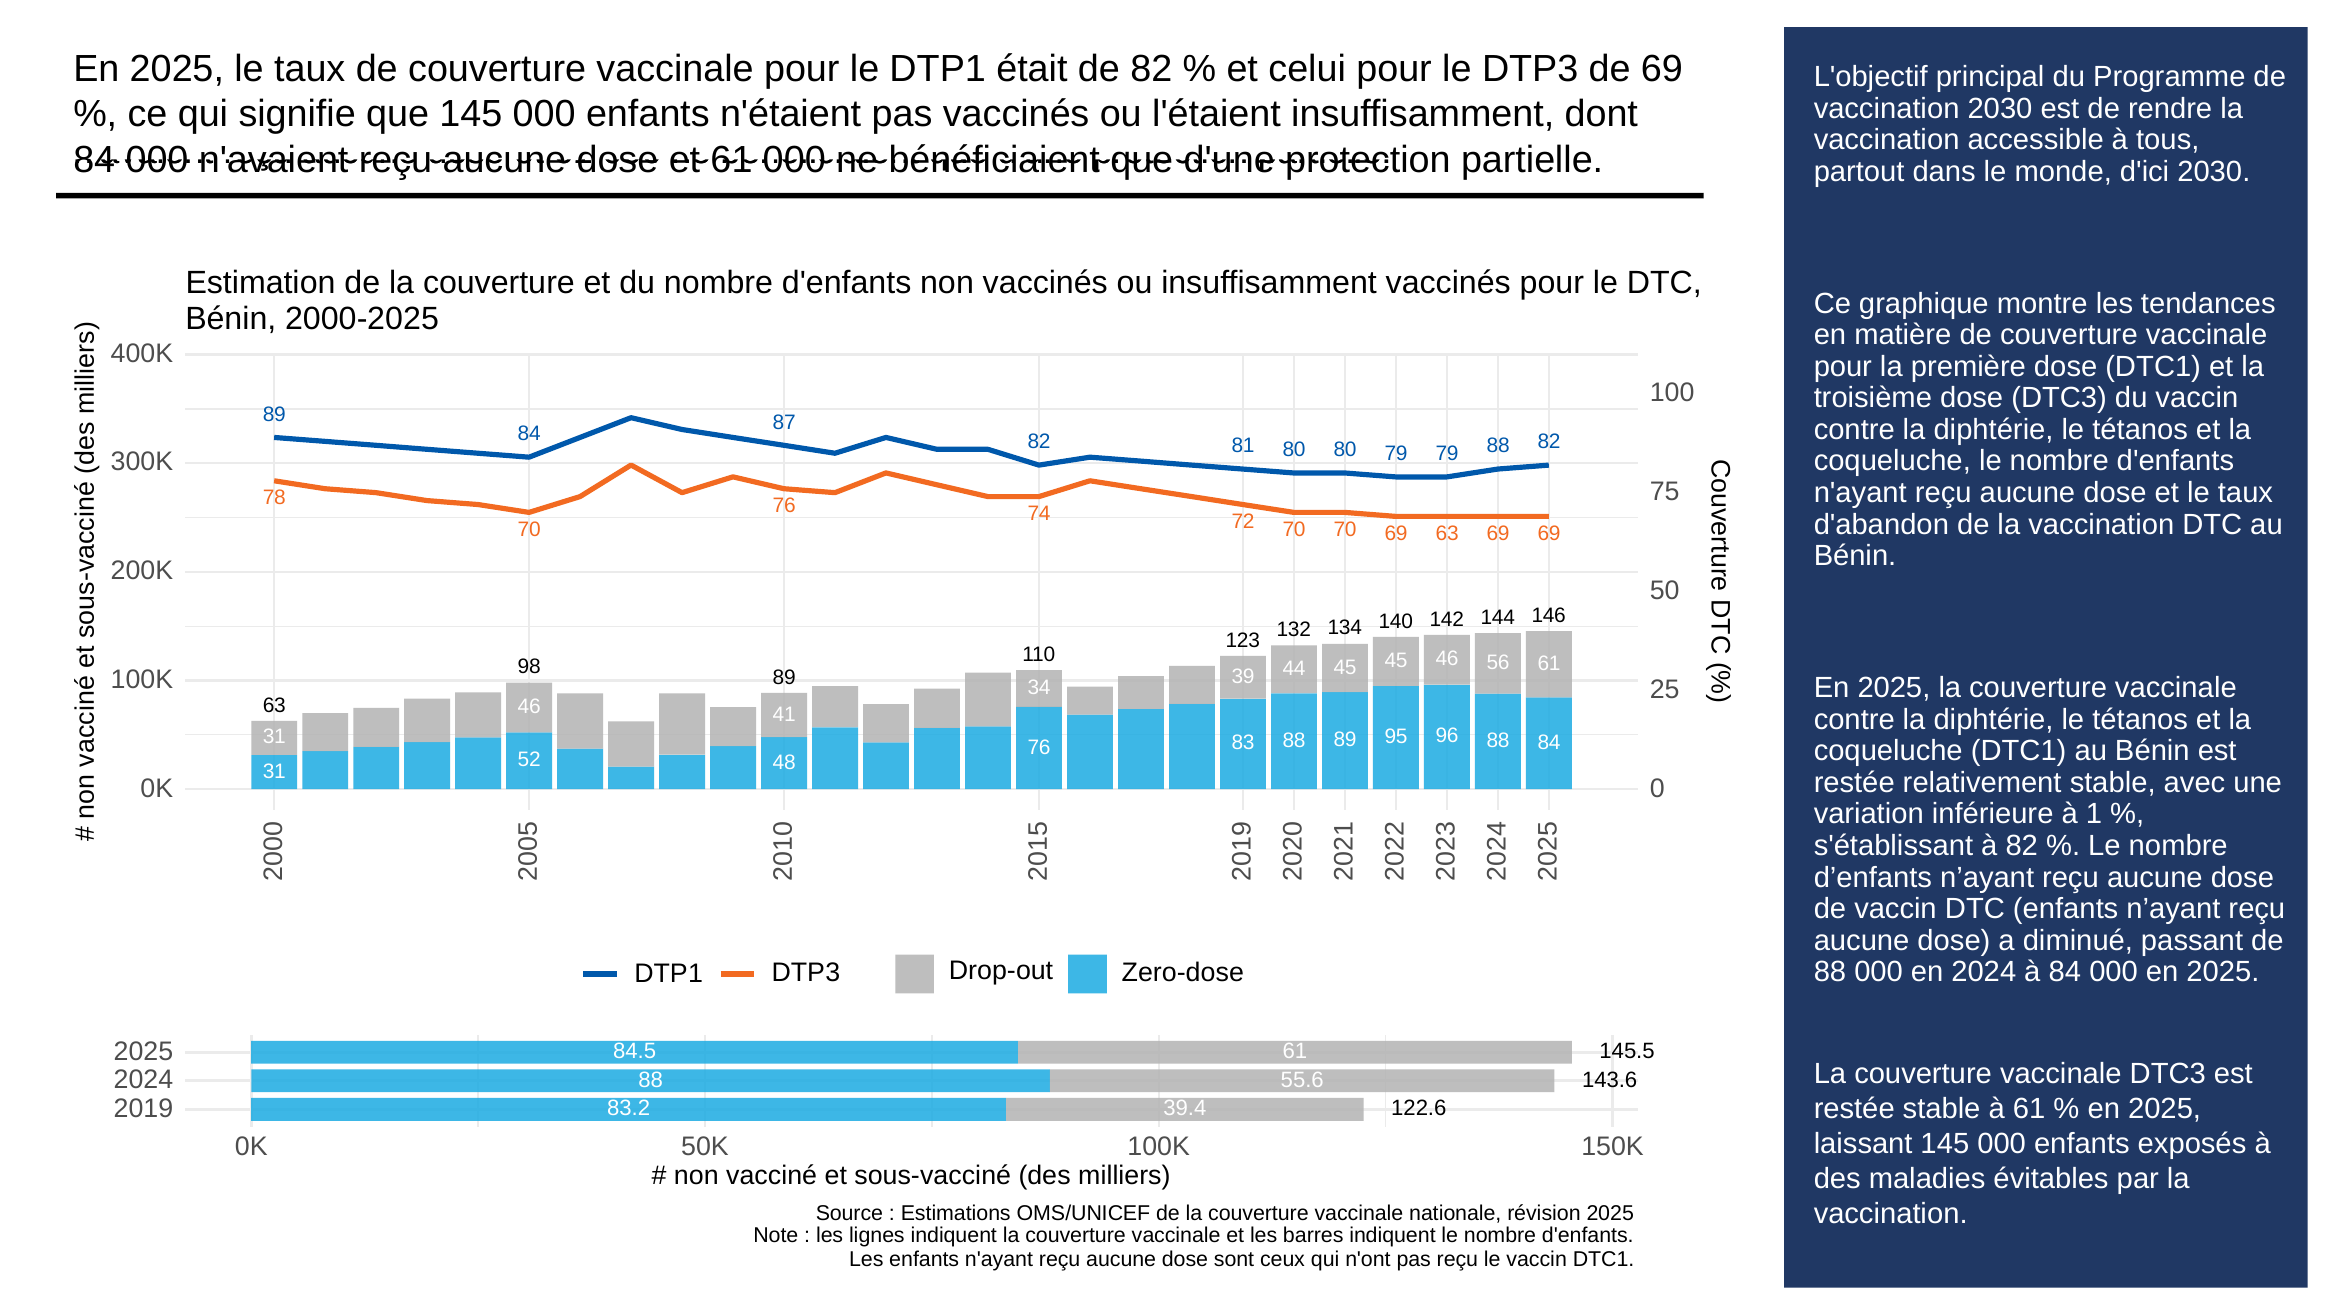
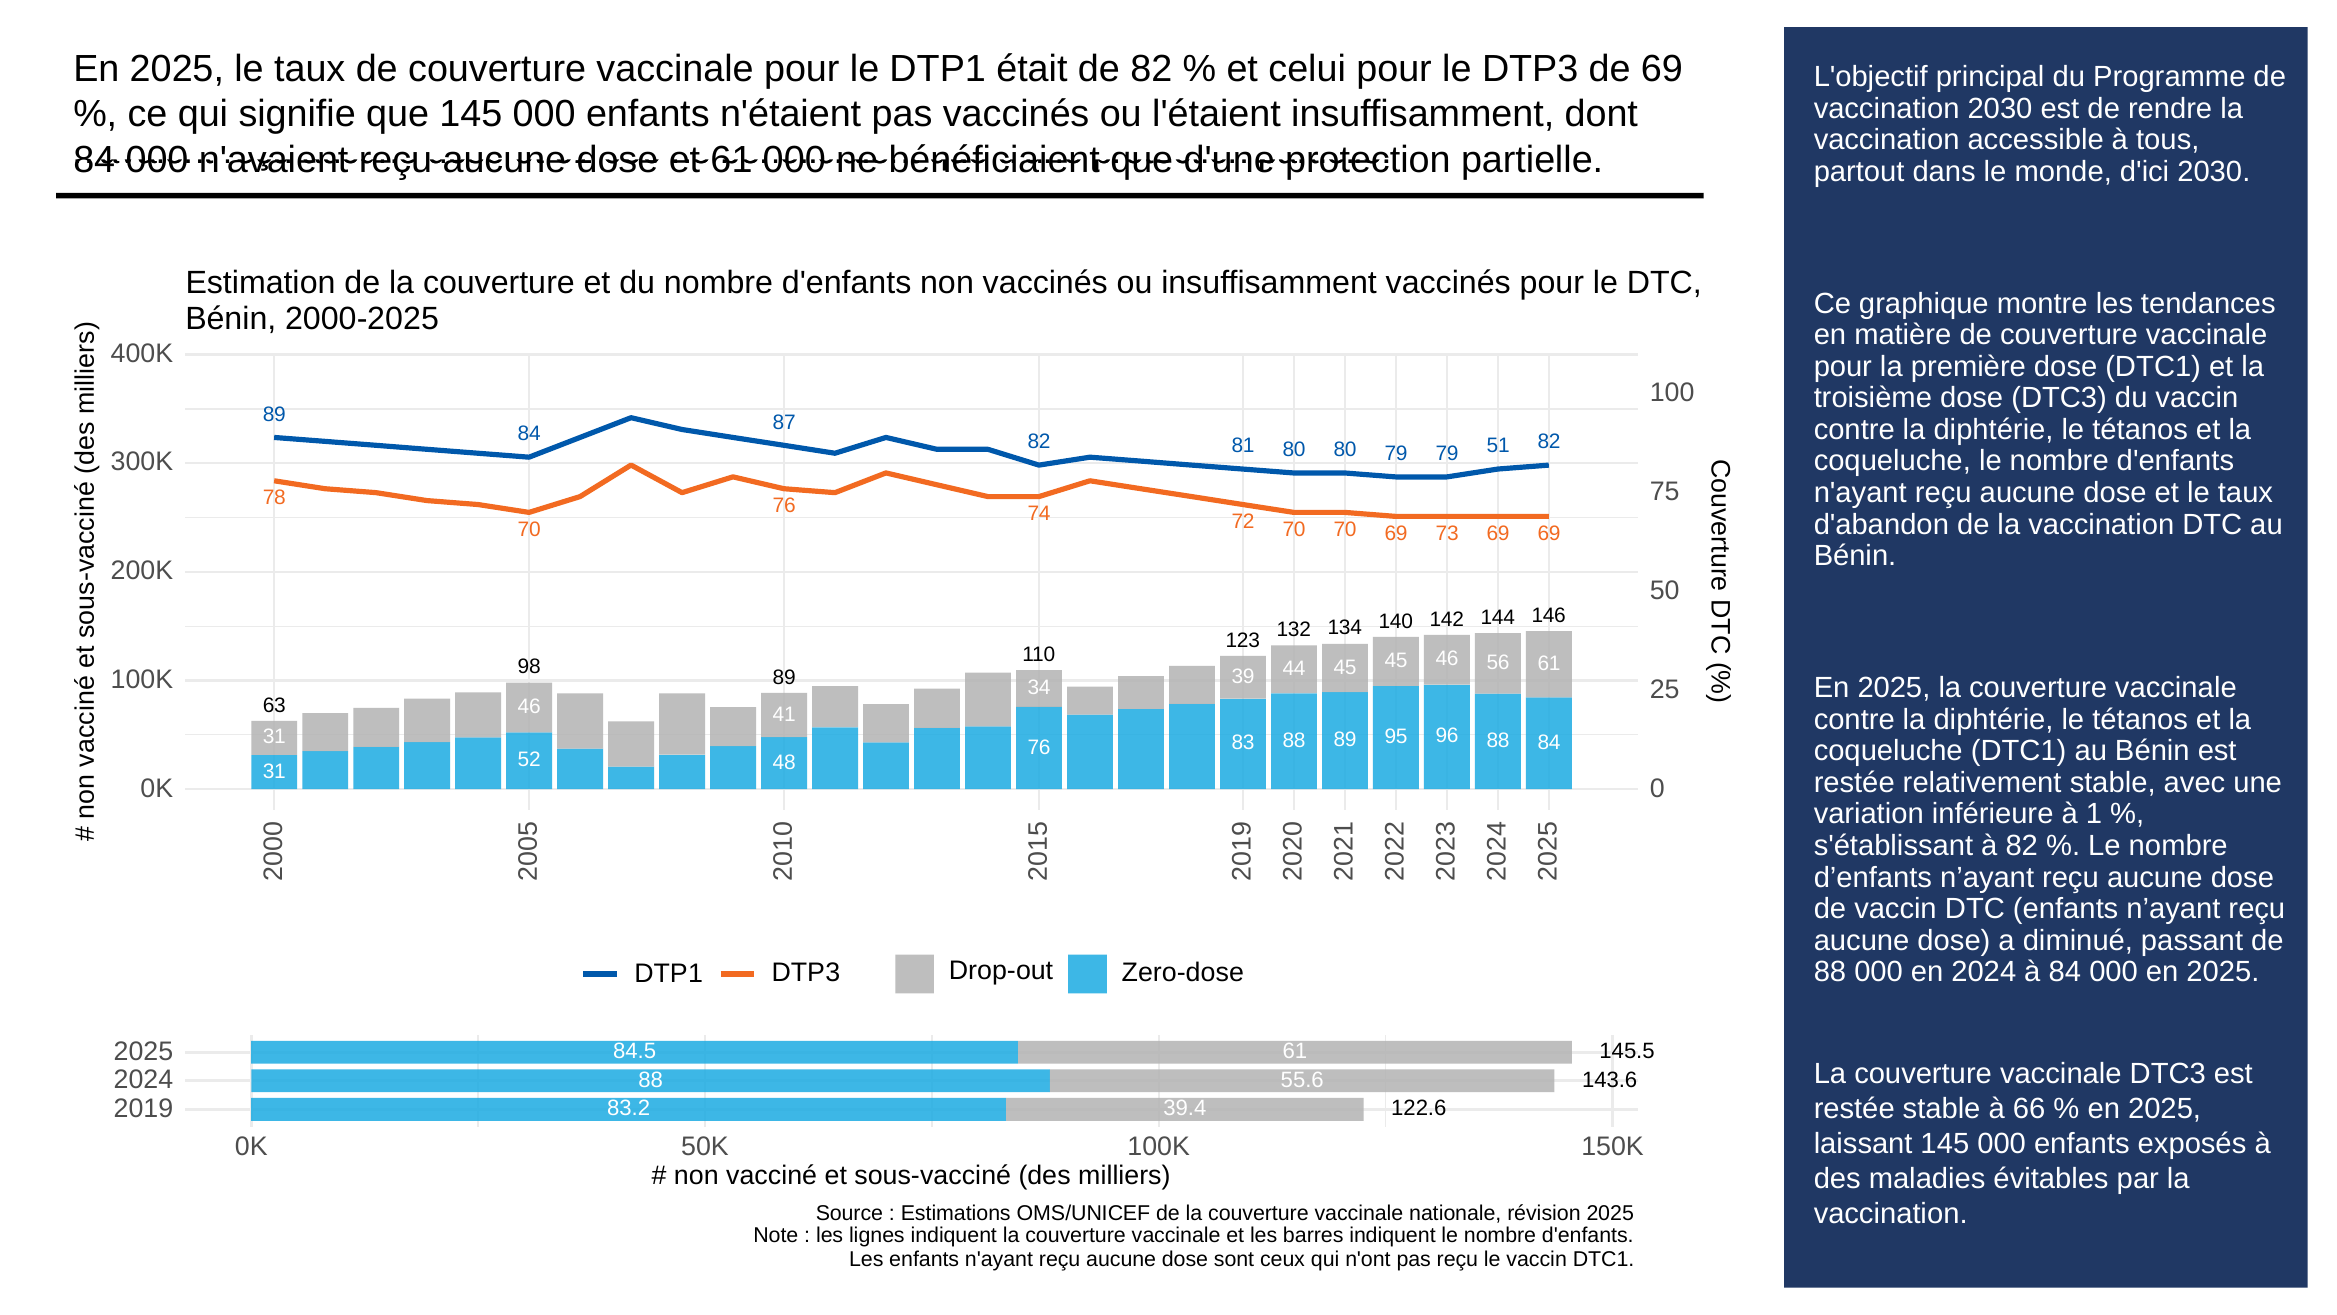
79 88: 88 -> 51 (1498, 446)
69 63: 63 -> 73 (1447, 533)
à 61: 61 -> 66 (2029, 1108)
